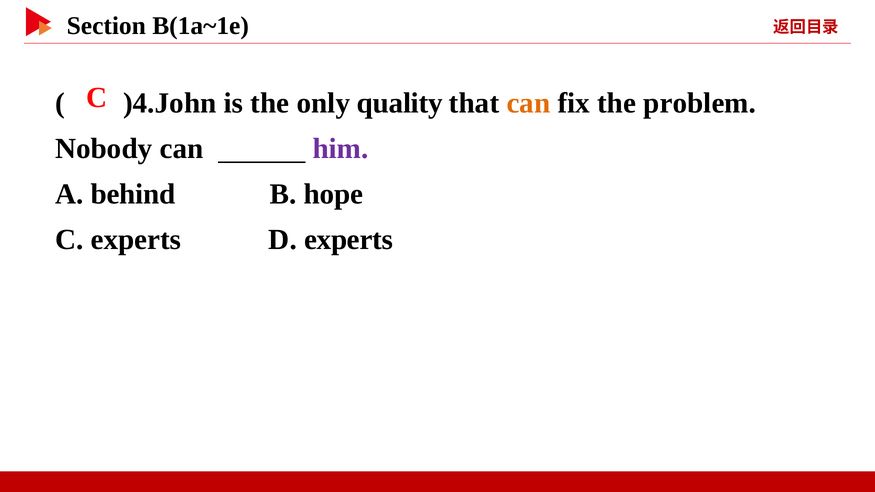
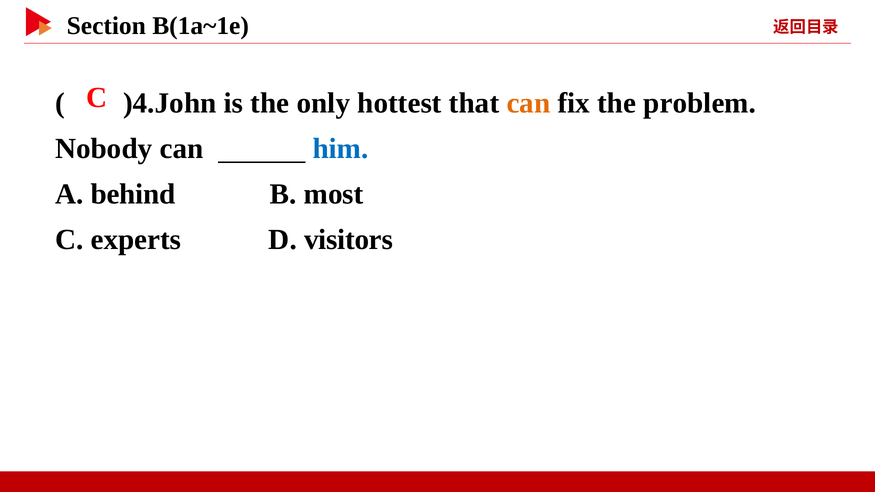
quality: quality -> hottest (400, 103)
him colour: purple -> blue (340, 148)
hope: hope -> most (334, 194)
D experts: experts -> visitors (349, 239)
